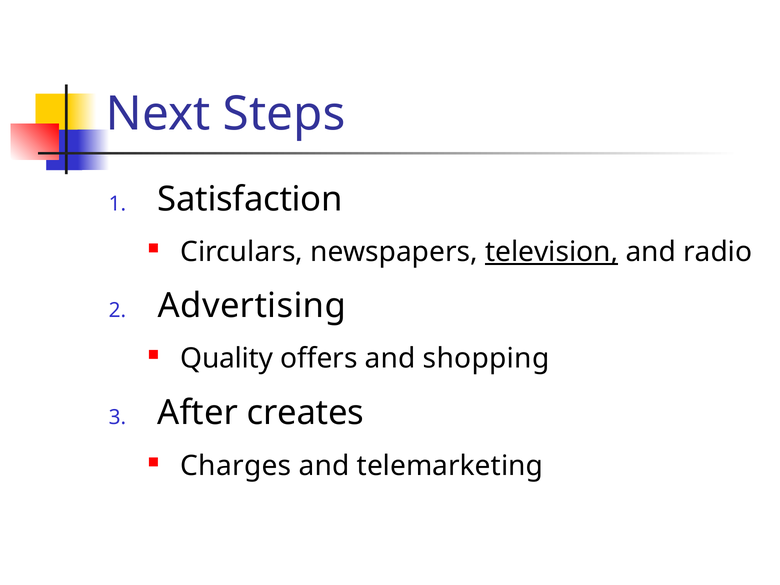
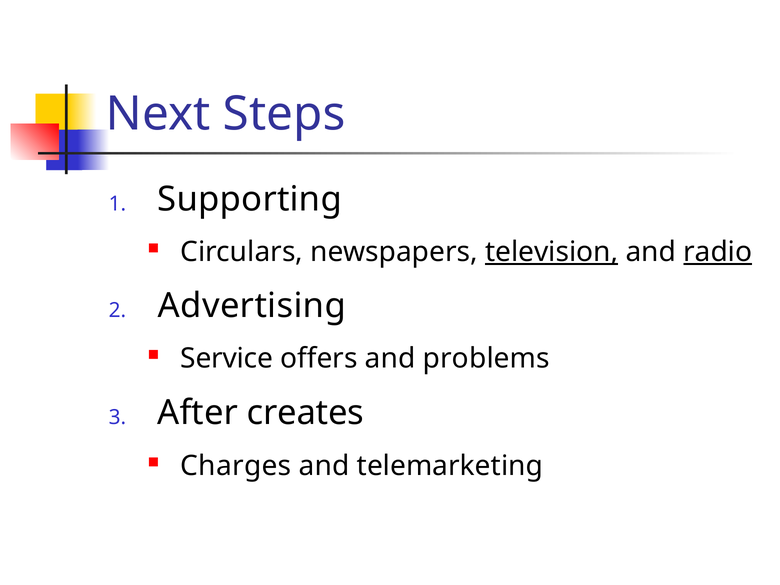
Satisfaction: Satisfaction -> Supporting (250, 199)
radio underline: none -> present (718, 252)
Quality: Quality -> Service (227, 359)
shopping: shopping -> problems (486, 359)
